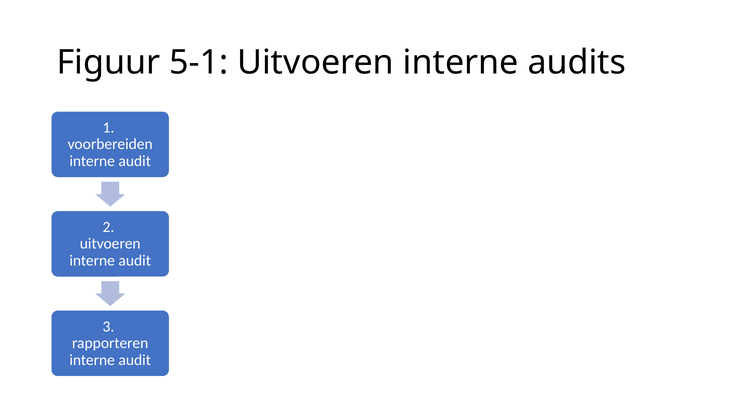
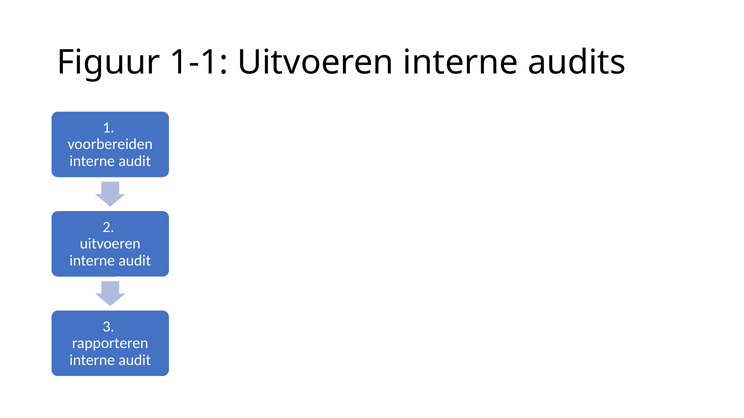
5-1: 5-1 -> 1-1 (199, 62)
